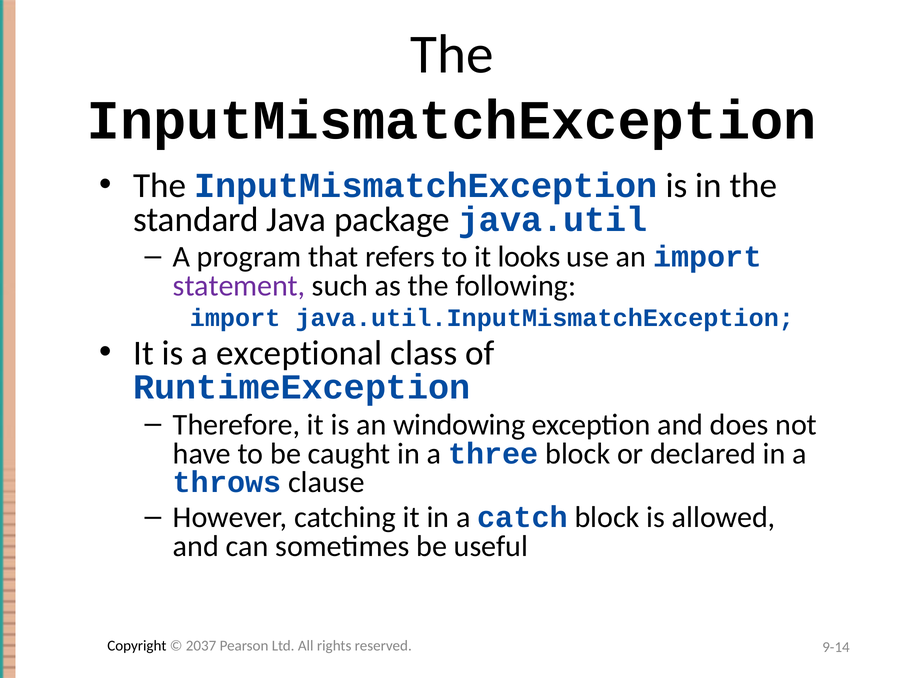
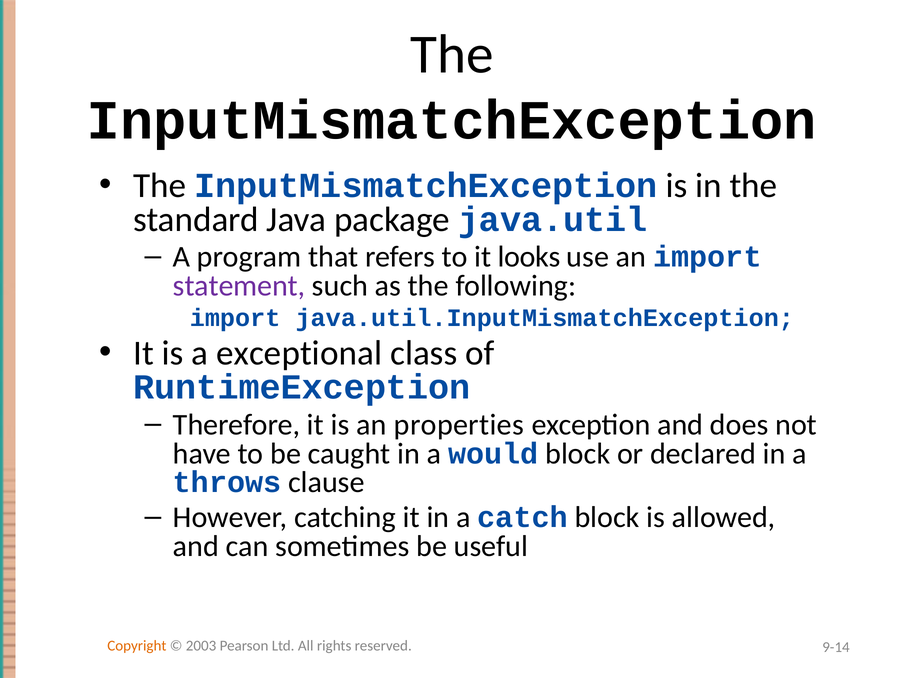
windowing: windowing -> properties (459, 425)
three: three -> would (493, 454)
Copyright colour: black -> orange (137, 646)
2037: 2037 -> 2003 (201, 646)
